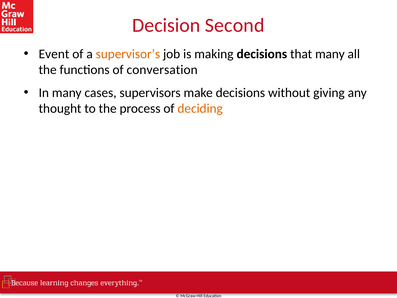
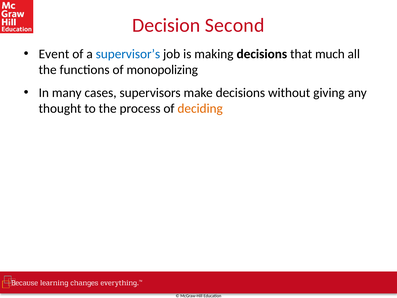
supervisor’s colour: orange -> blue (128, 54)
that many: many -> much (330, 54)
conversation: conversation -> monopolizing (162, 70)
